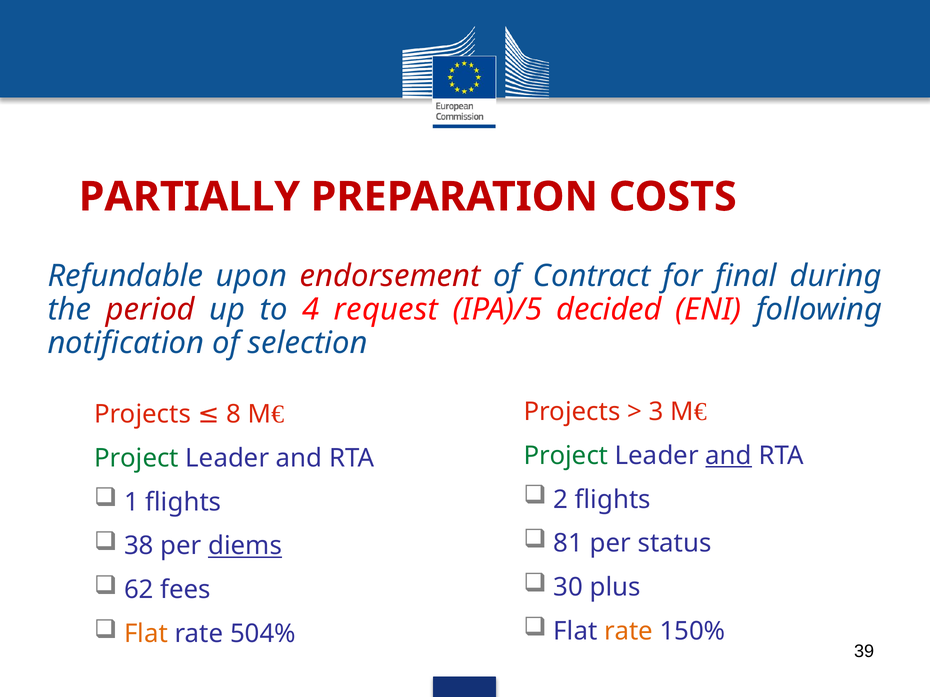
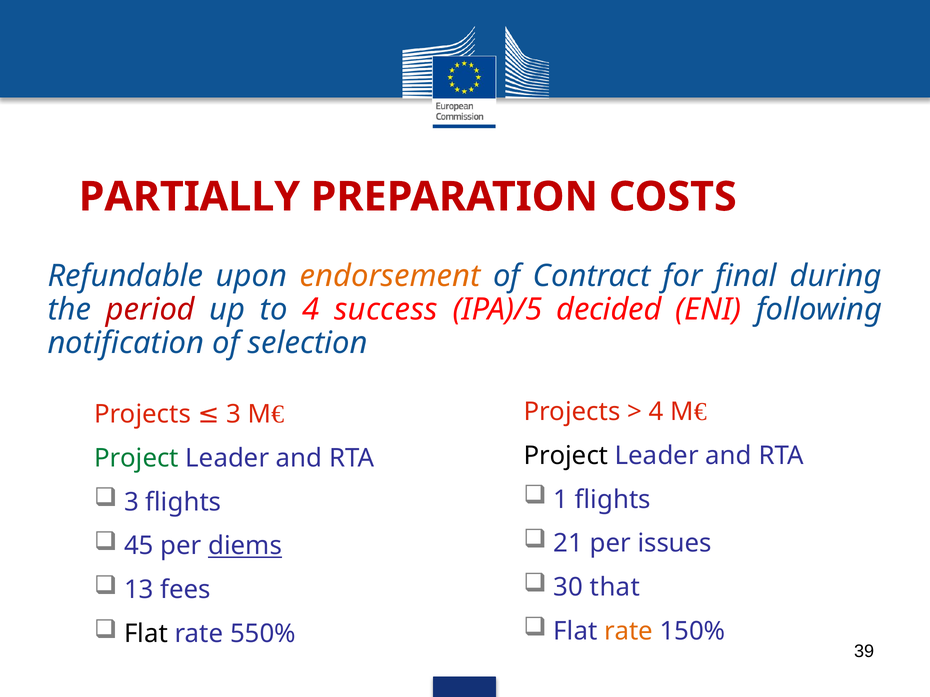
endorsement colour: red -> orange (390, 276)
request: request -> success (386, 310)
3: 3 -> 4 (656, 412)
Projects 8: 8 -> 3 (234, 415)
Project colour: green -> black (566, 456)
and underline: present -> none (729, 456)
2: 2 -> 1 (561, 500)
1: 1 -> 3 (131, 502)
81: 81 -> 21 (568, 544)
status: status -> issues (675, 544)
38: 38 -> 45 (139, 546)
plus: plus -> that (615, 588)
62: 62 -> 13 (139, 590)
Flat colour: orange -> black (146, 634)
504%: 504% -> 550% (263, 634)
